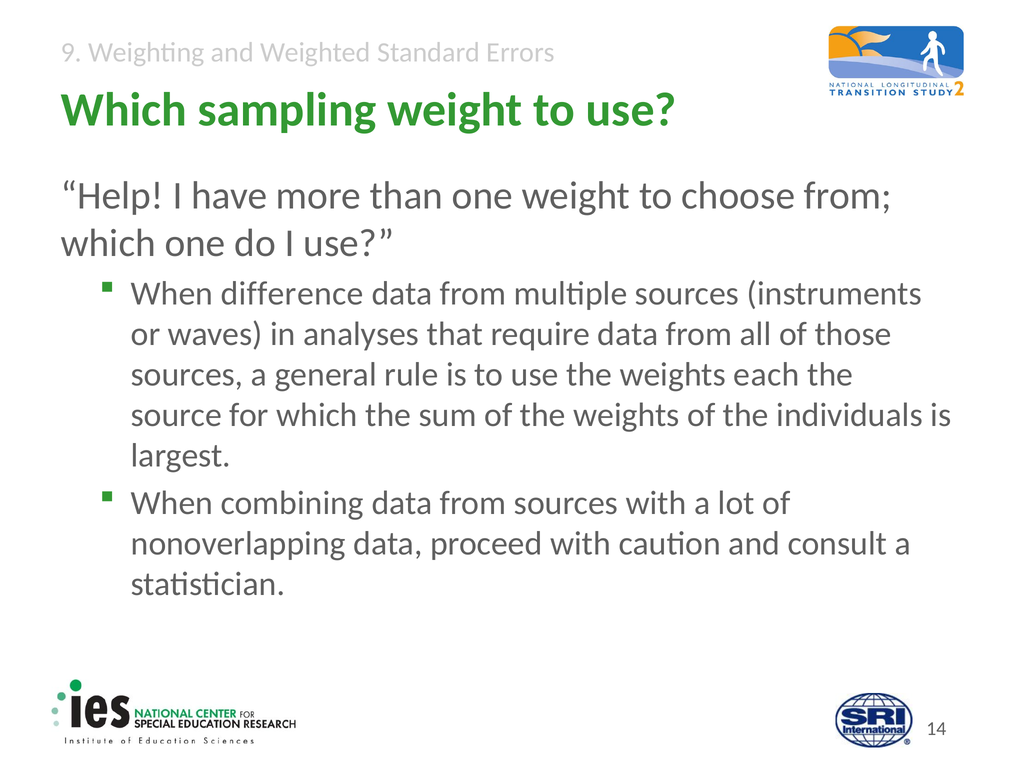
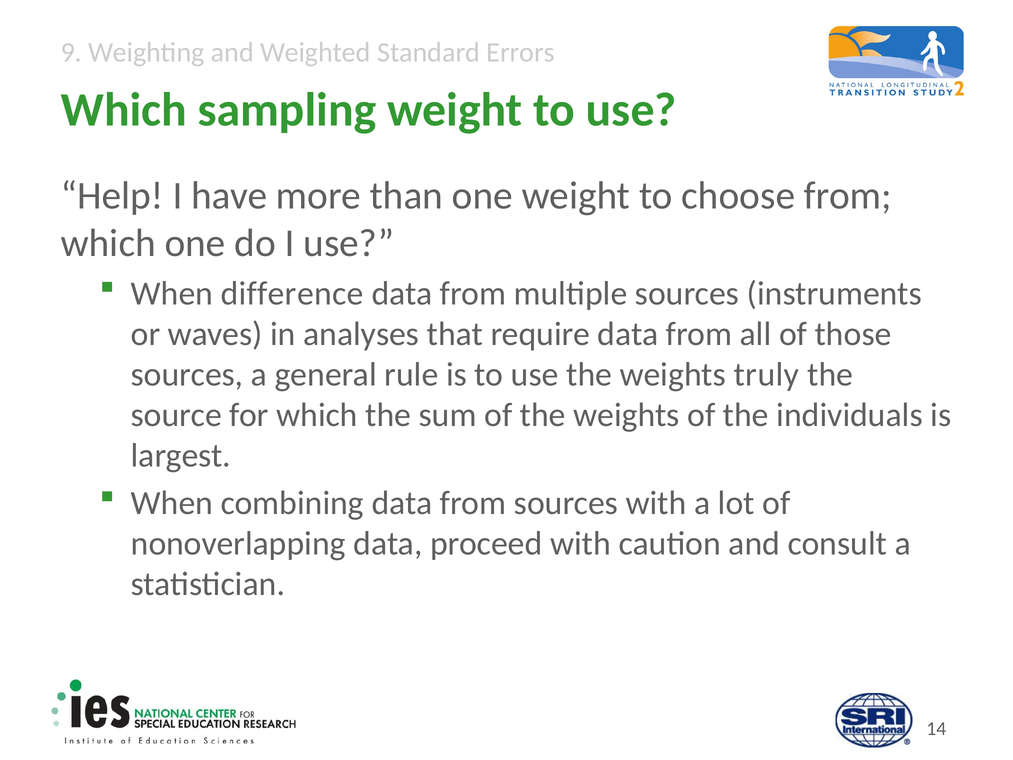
each: each -> truly (766, 375)
